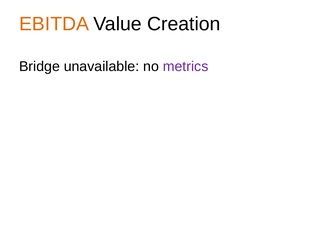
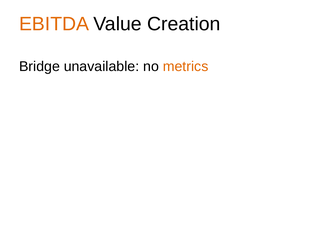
metrics colour: purple -> orange (186, 67)
